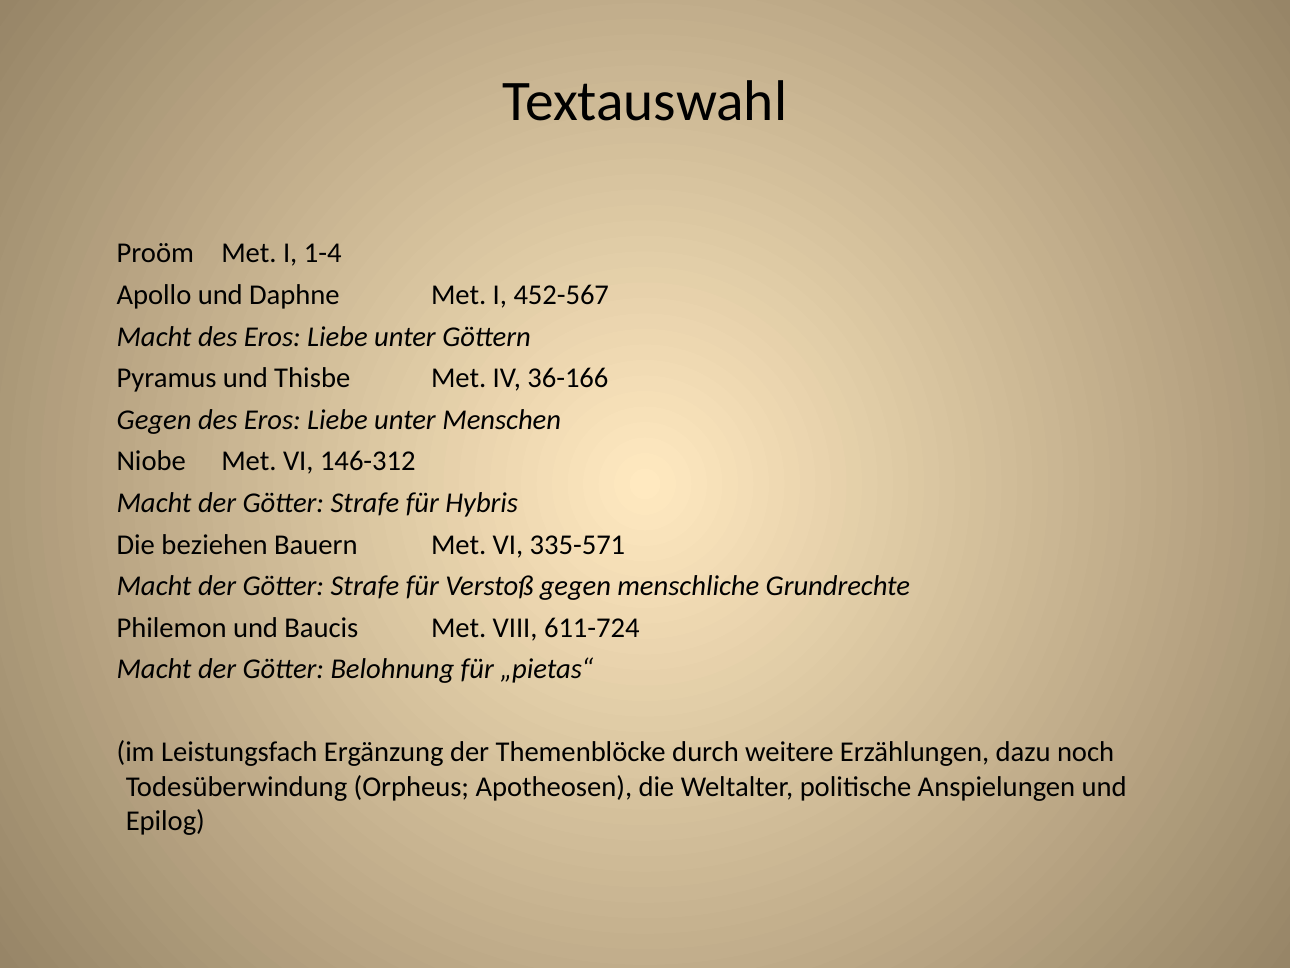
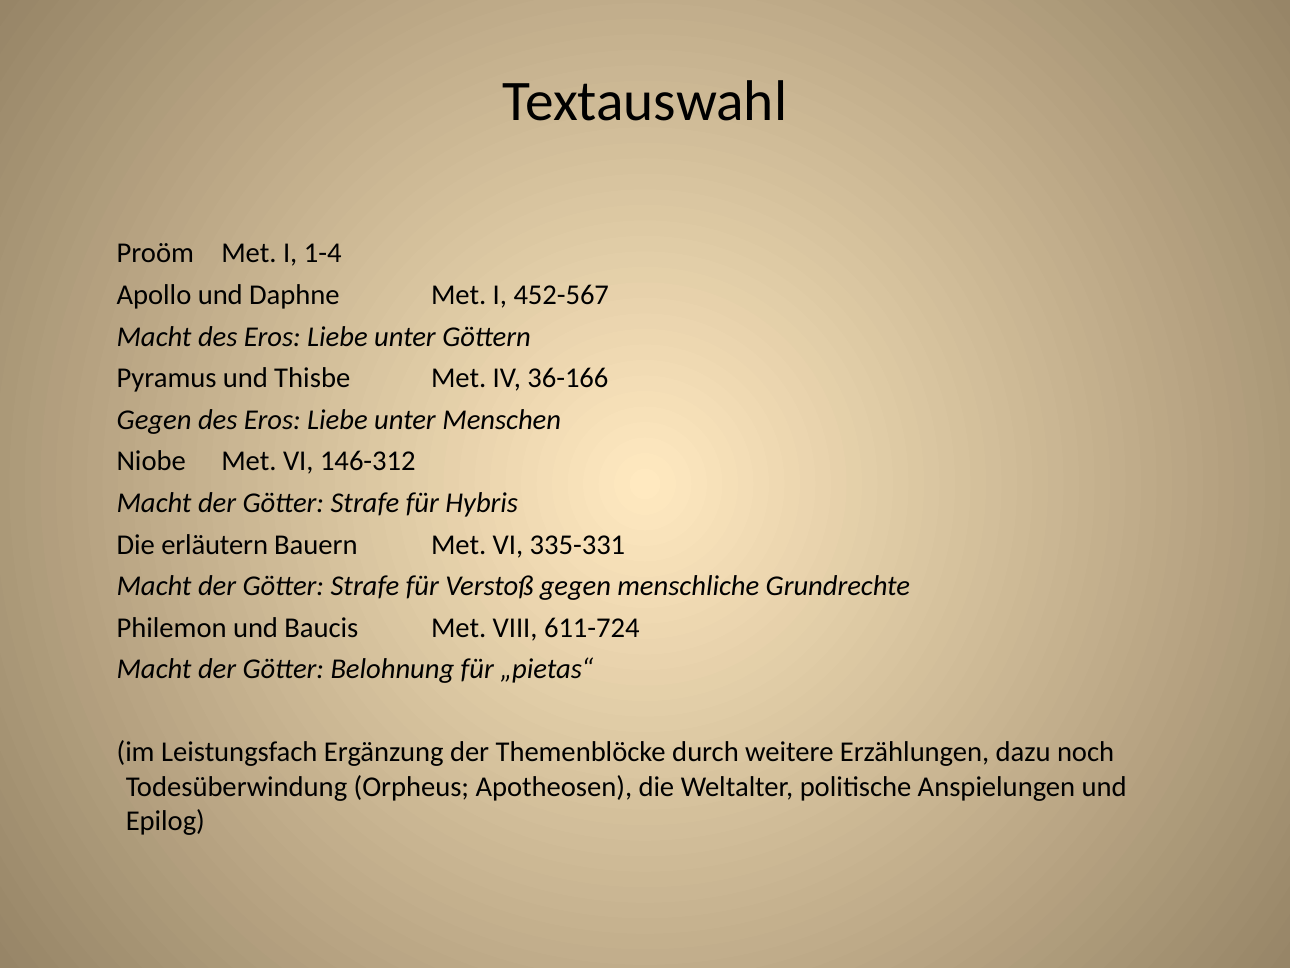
beziehen: beziehen -> erläutern (215, 544)
335-571: 335-571 -> 335-331 (577, 544)
